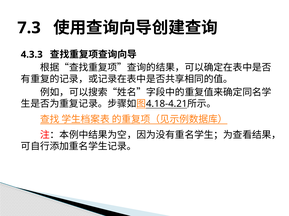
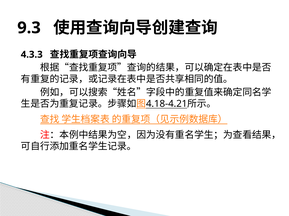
7.3: 7.3 -> 9.3 (29, 28)
